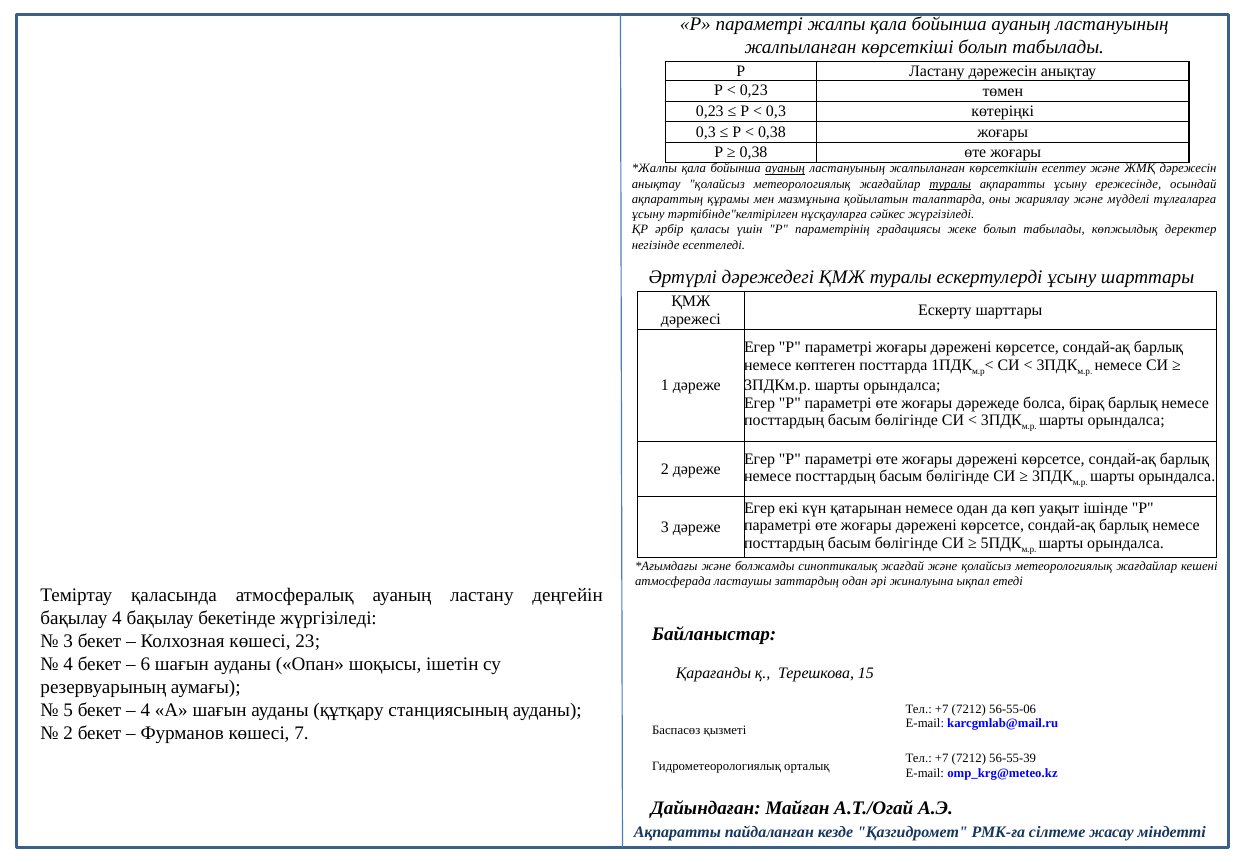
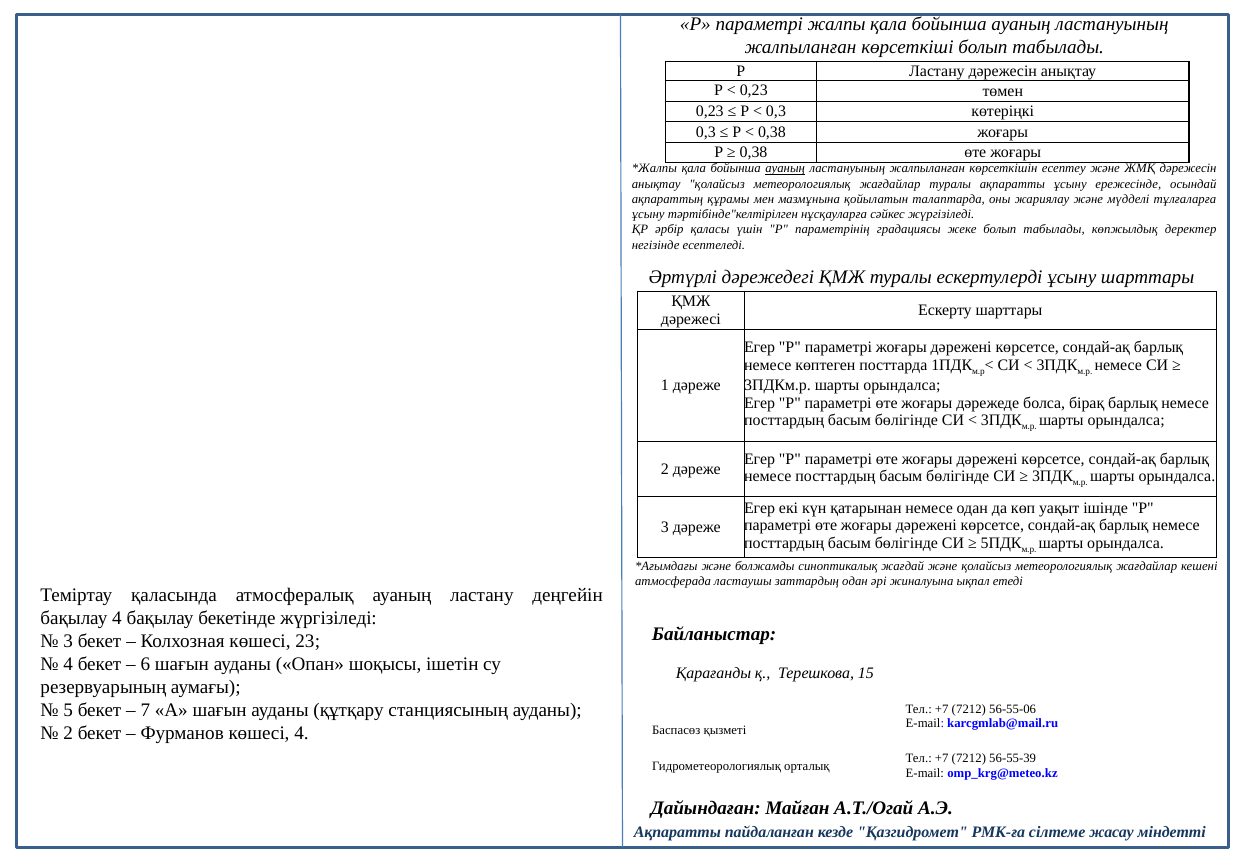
туралы underline: present -> none (950, 184)
4: 4 -> 7 (145, 710)
көшесі 7: 7 -> 4 (301, 733)
